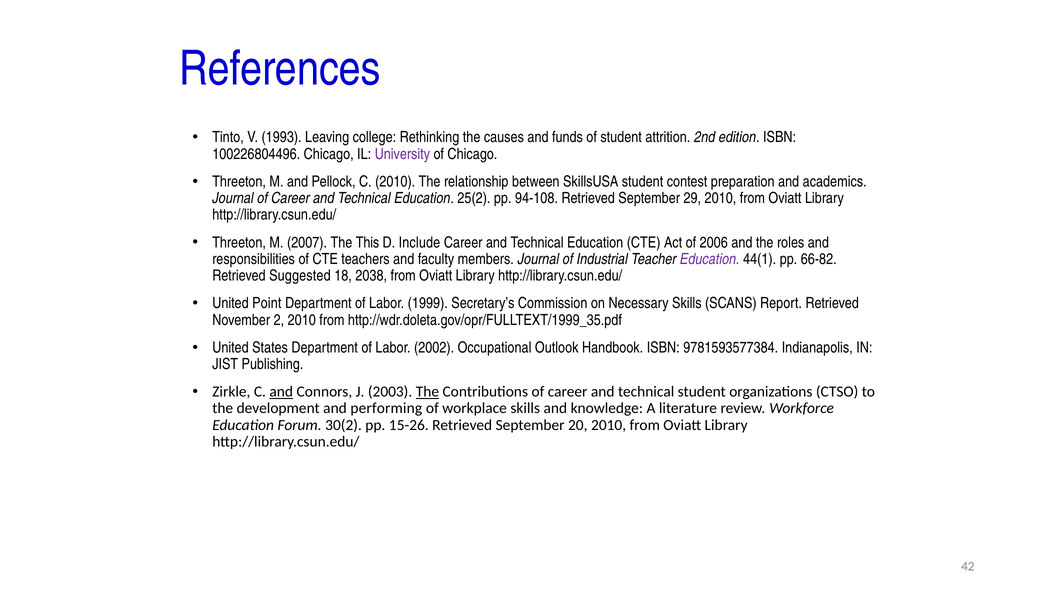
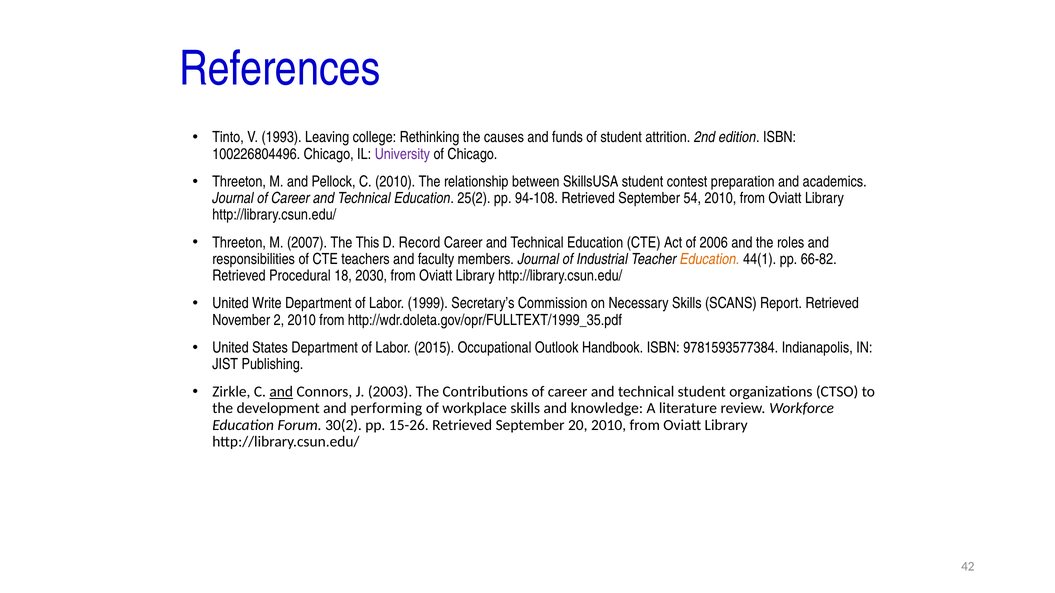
29: 29 -> 54 (692, 198)
Include: Include -> Record (419, 243)
Education colour: purple -> orange (710, 259)
Suggested: Suggested -> Procedural (300, 276)
2038: 2038 -> 2030 (371, 276)
Point: Point -> Write (267, 304)
2002: 2002 -> 2015 (434, 348)
The underline: present -> none (427, 392)
